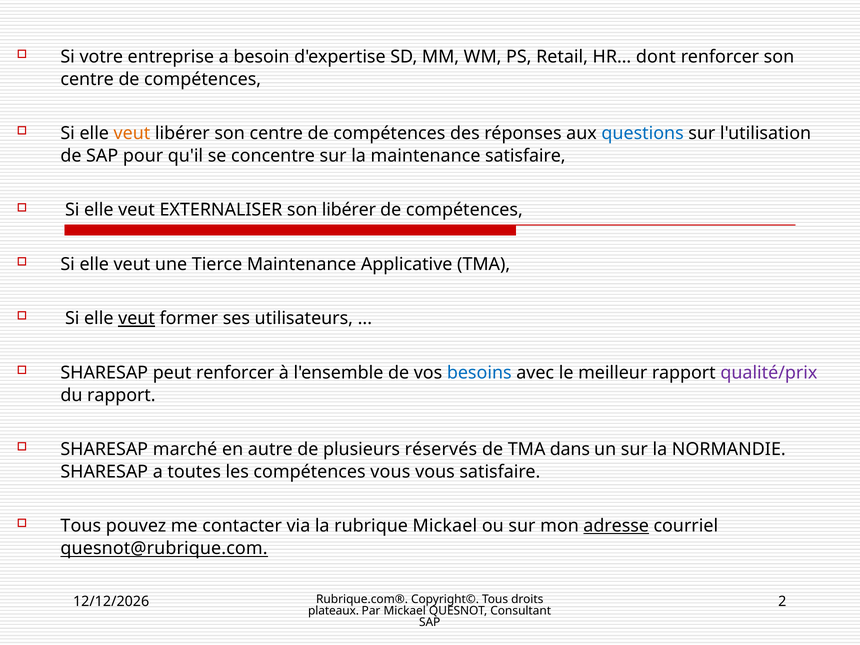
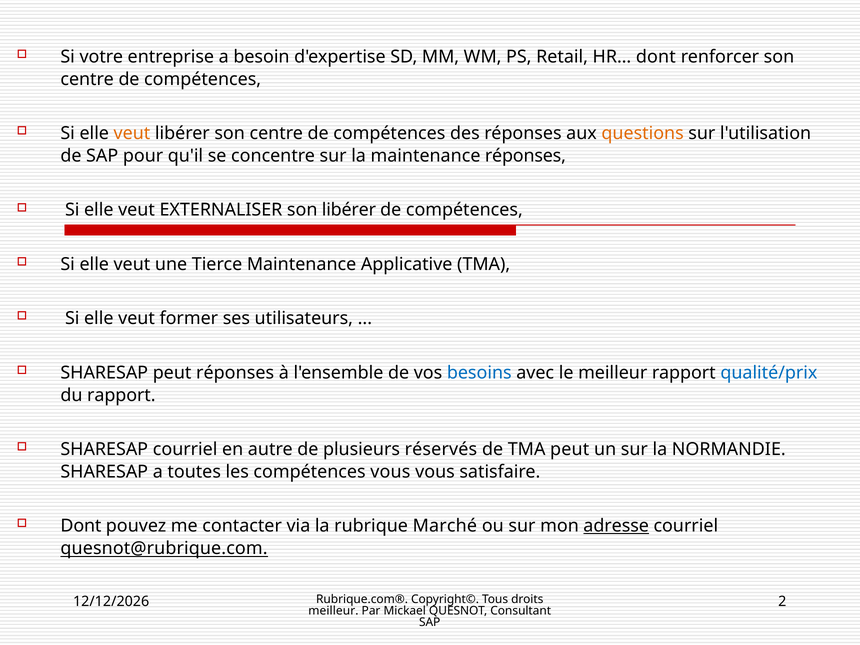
questions colour: blue -> orange (643, 133)
maintenance satisfaire: satisfaire -> réponses (525, 156)
veut underline: present -> none (137, 319)
peut renforcer: renforcer -> réponses (235, 373)
qualité/prix colour: purple -> blue (769, 373)
SHARESAP marché: marché -> courriel (185, 449)
TMA dans: dans -> peut (570, 449)
Tous: Tous -> Dont (81, 526)
rubrique Mickael: Mickael -> Marché (445, 526)
plateaux: plateaux -> meilleur (333, 611)
